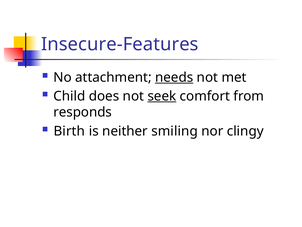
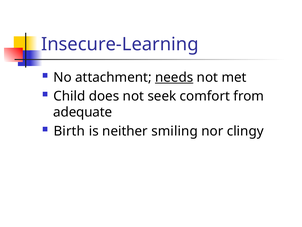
Insecure-Features: Insecure-Features -> Insecure-Learning (120, 44)
seek underline: present -> none (162, 96)
responds: responds -> adequate (83, 112)
